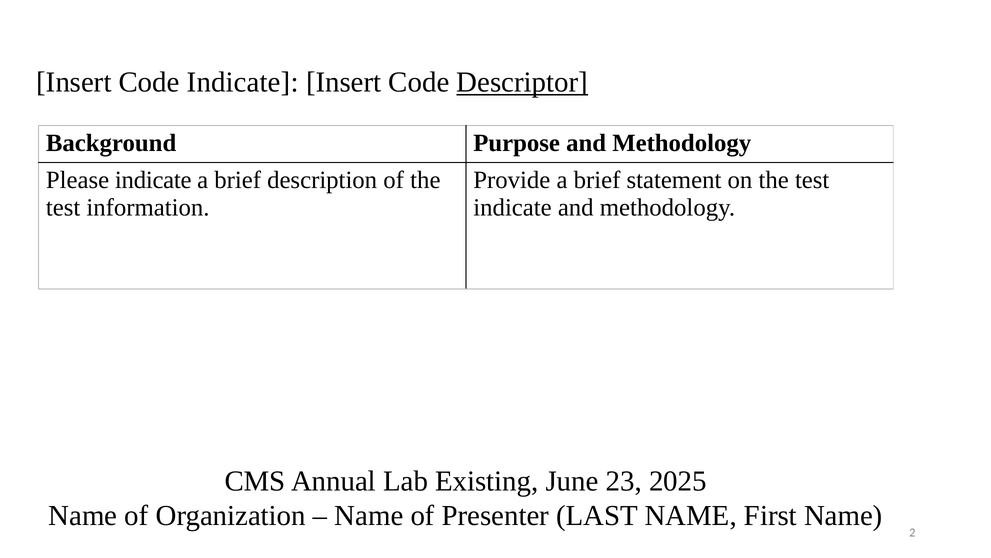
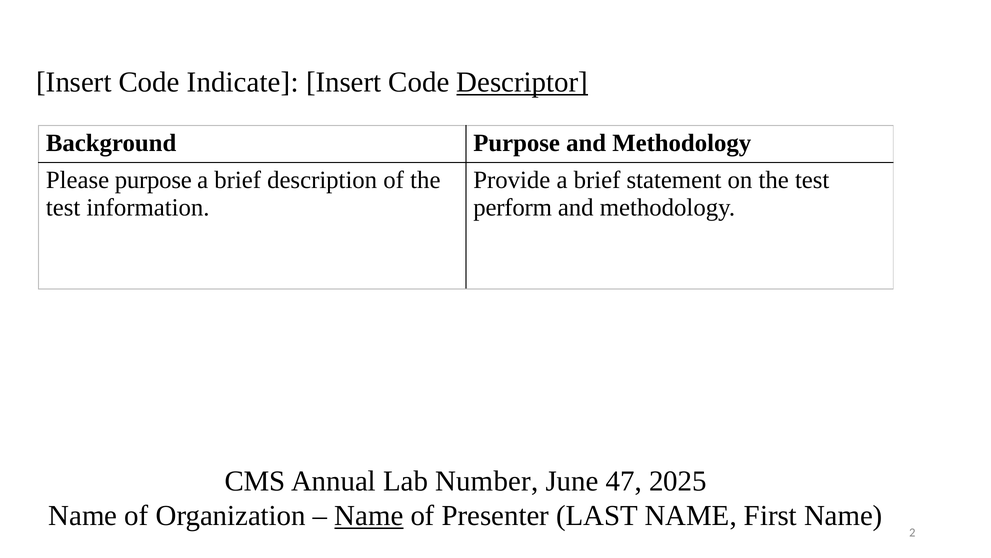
Please indicate: indicate -> purpose (153, 180)
indicate: indicate -> perform (513, 207)
Existing: Existing -> Number (487, 481)
23: 23 -> 47 (624, 481)
Name underline: none -> present (369, 515)
